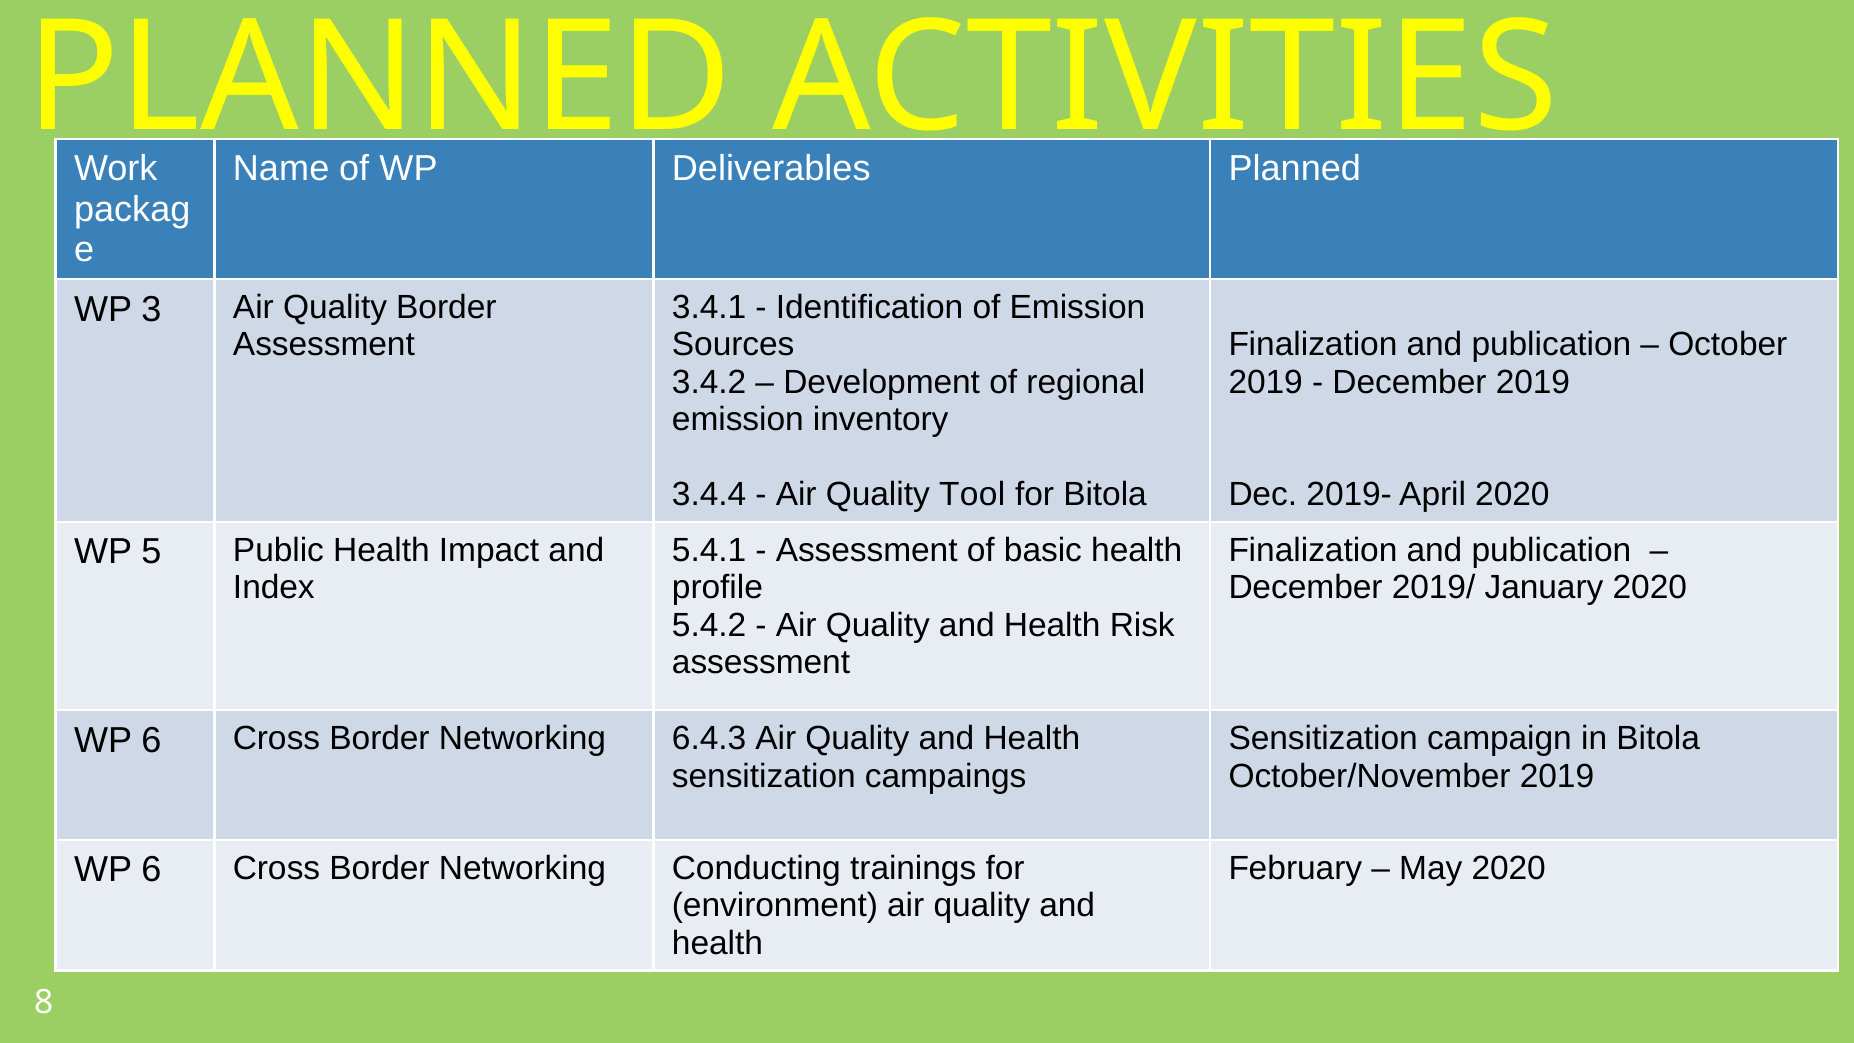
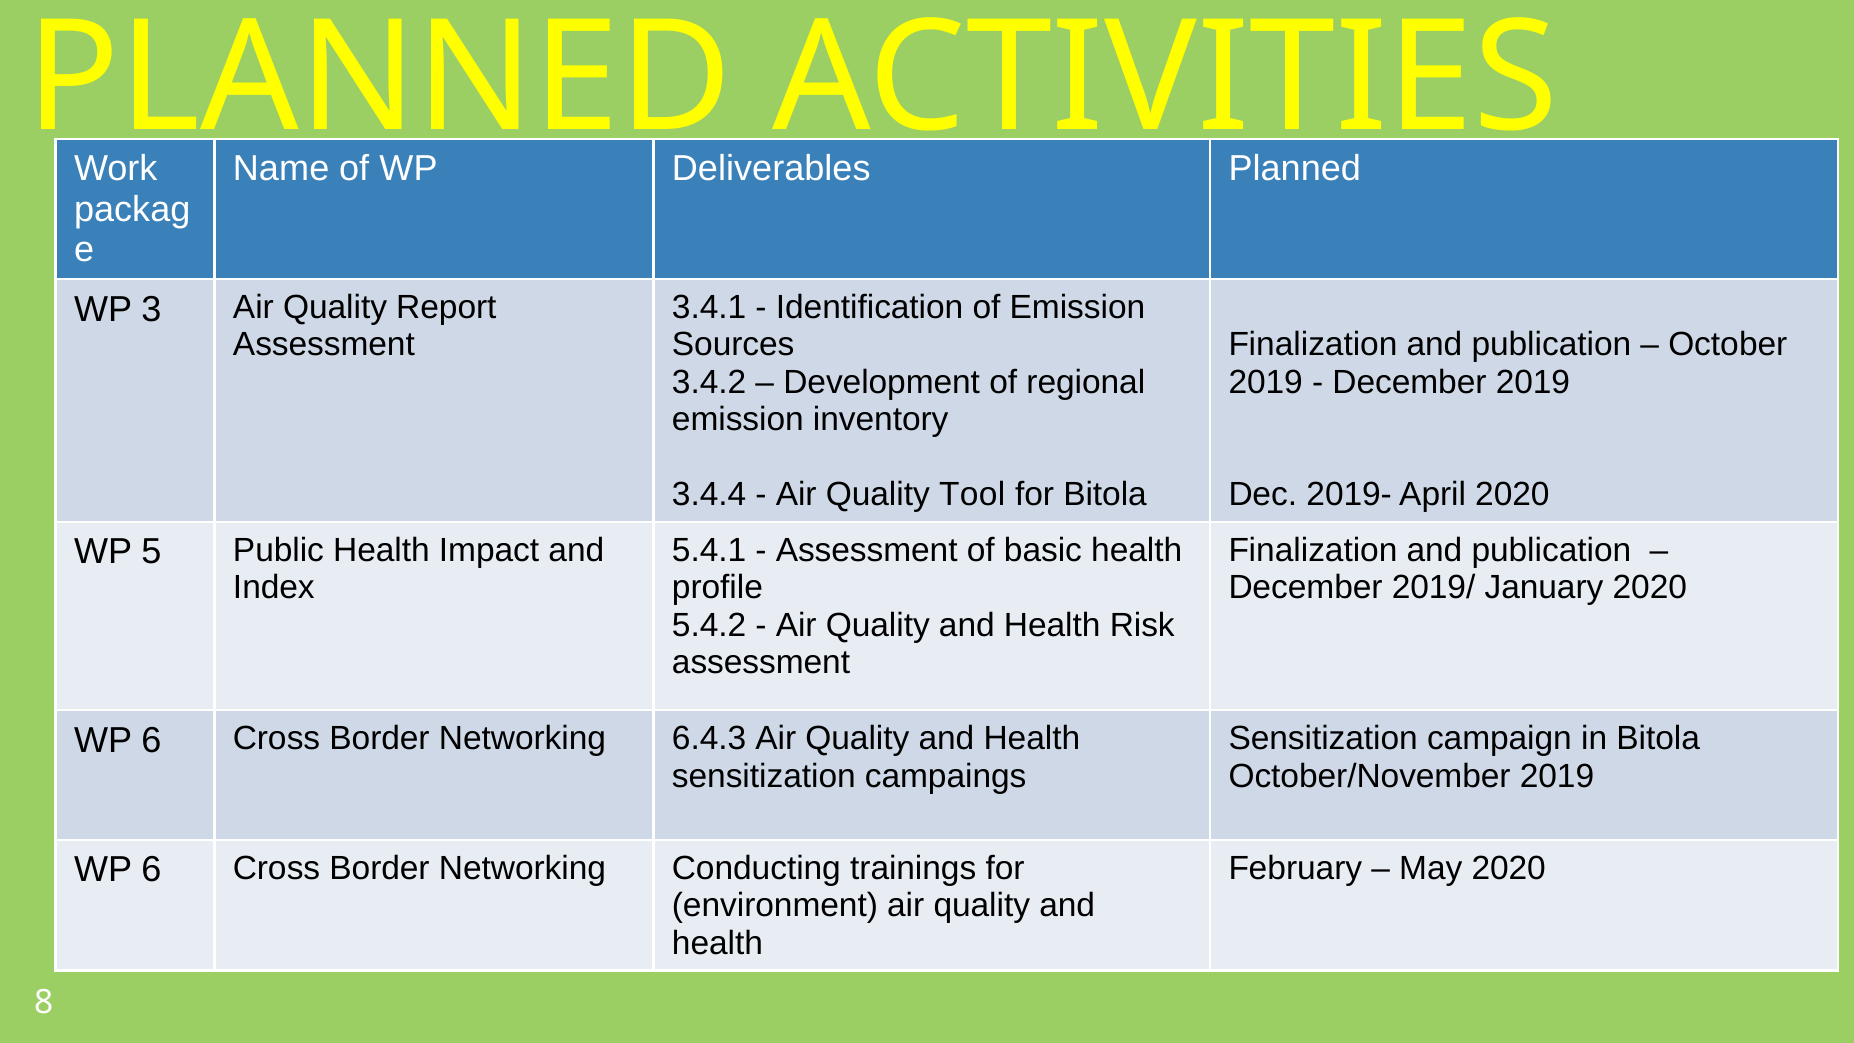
Quality Border: Border -> Report (446, 307)
